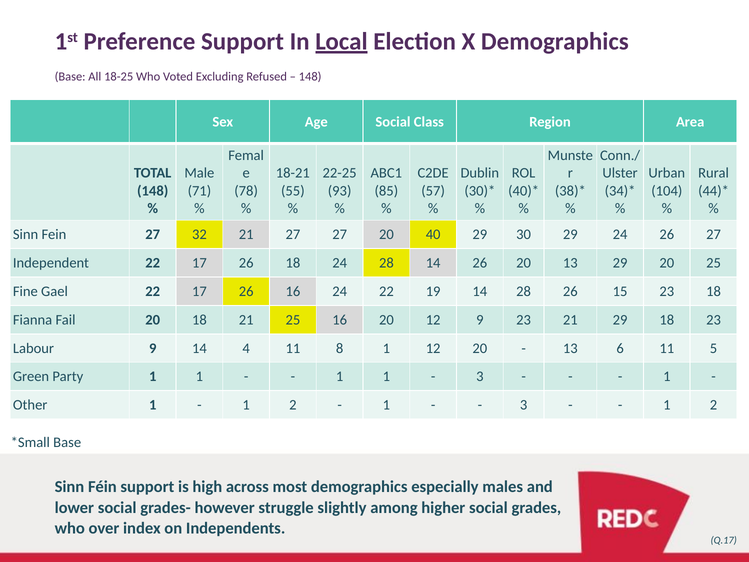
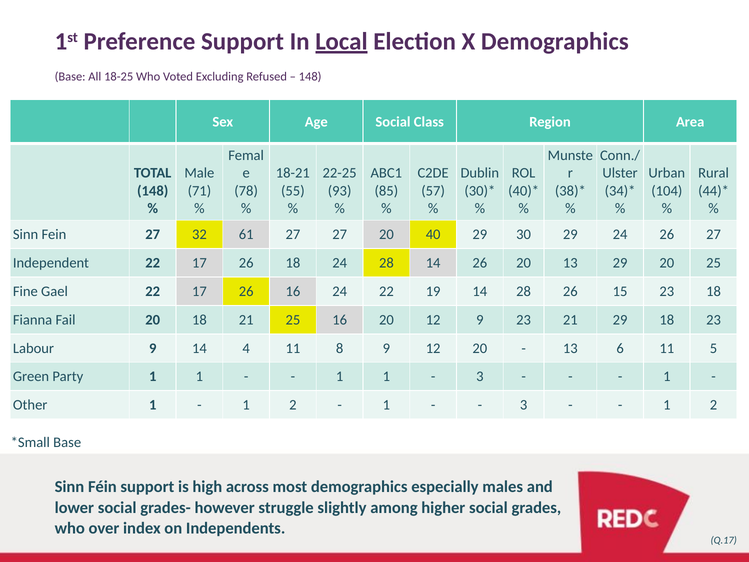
32 21: 21 -> 61 (246, 235)
8 1: 1 -> 9 (386, 348)
